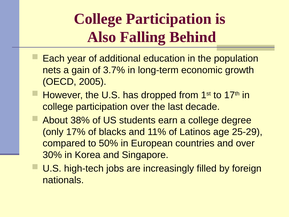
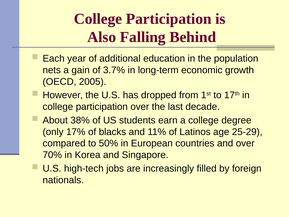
30%: 30% -> 70% (52, 155)
